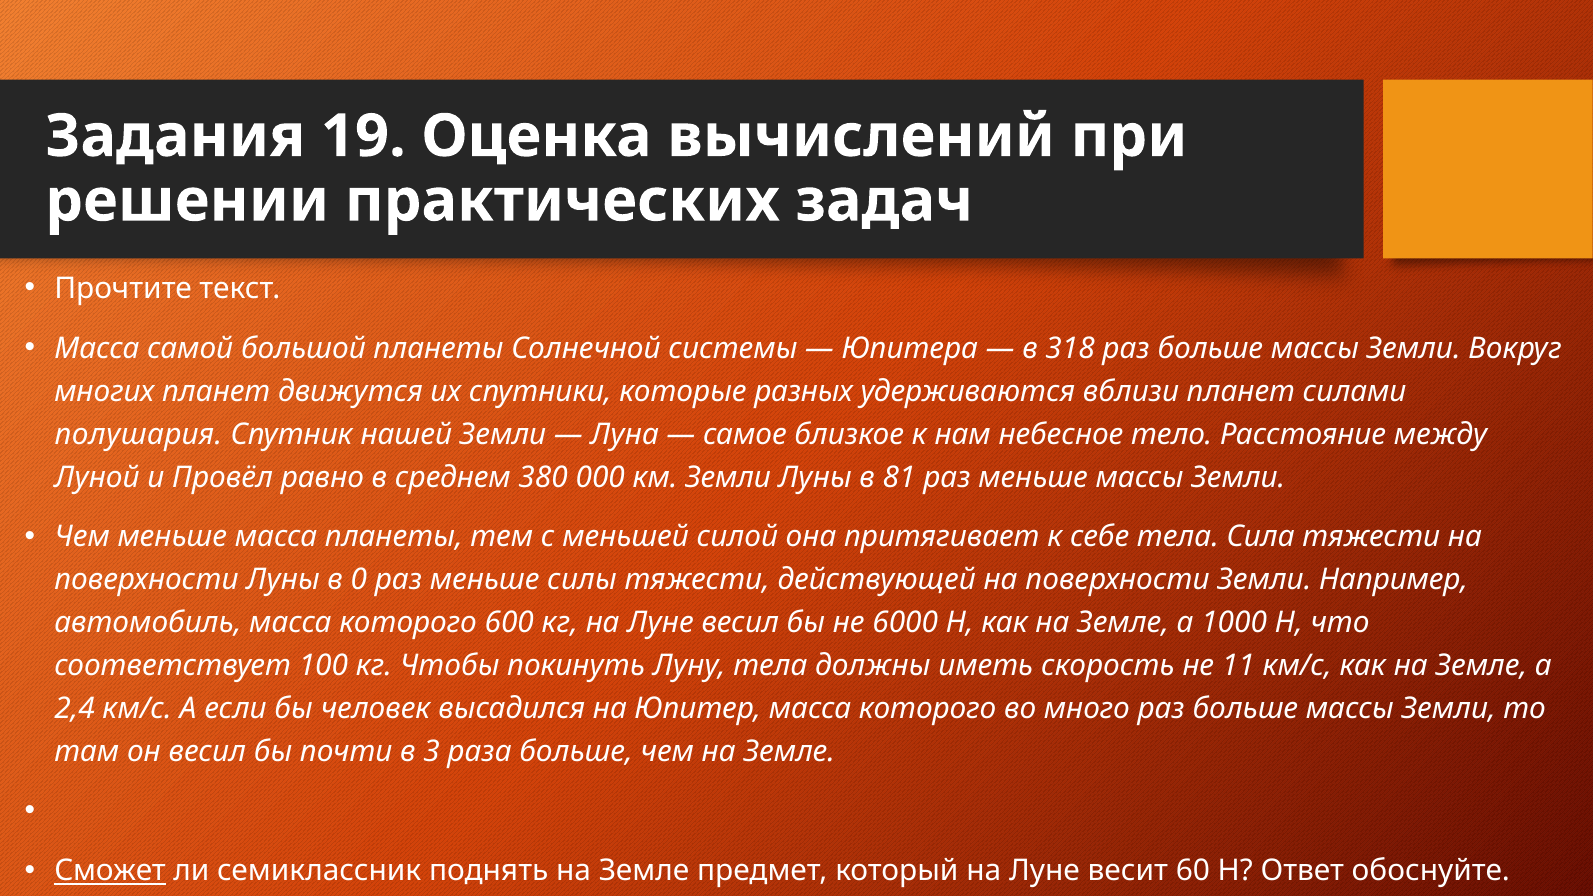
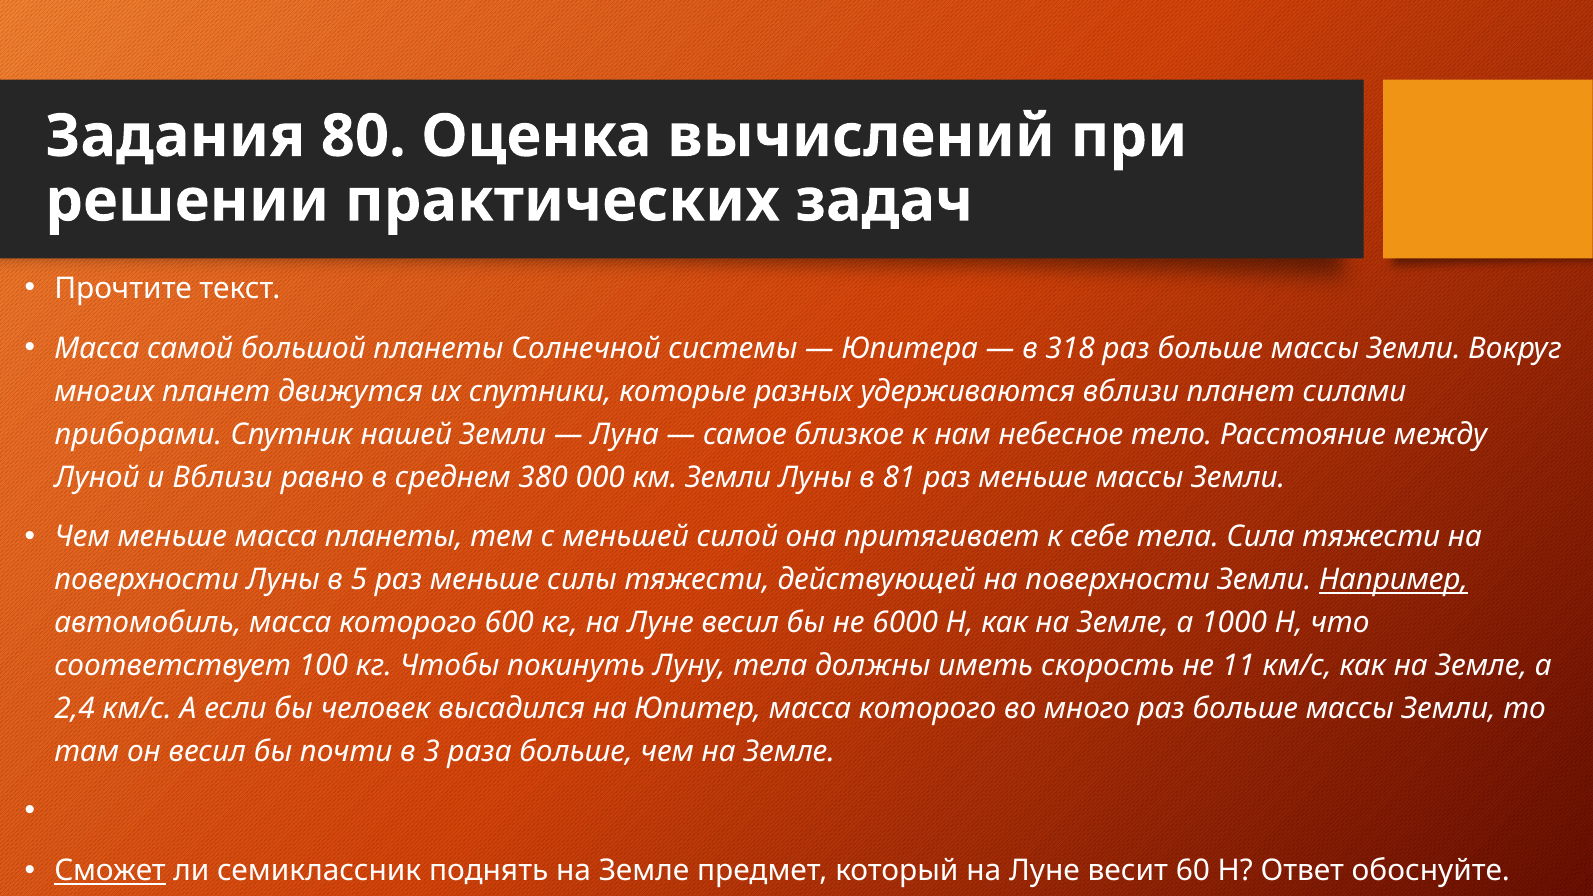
19: 19 -> 80 (363, 136)
полушария: полушария -> приборами (138, 434)
и Провёл: Провёл -> Вблизи (223, 477)
0: 0 -> 5 (359, 580)
Например underline: none -> present (1394, 580)
